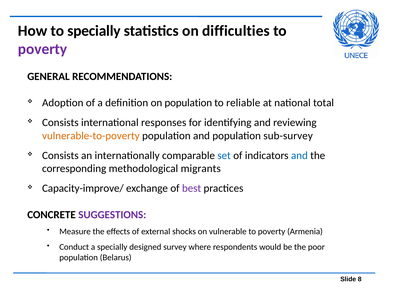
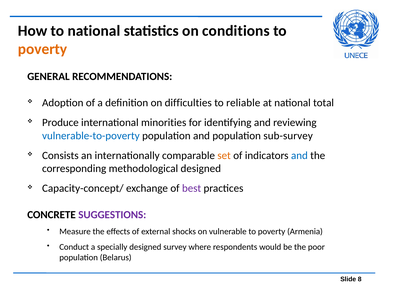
to specially: specially -> national (94, 31)
difficulties: difficulties -> conditions (236, 31)
poverty colour: purple -> orange (43, 49)
on population: population -> difficulties (188, 103)
Consists: Consists -> Produce (60, 123)
responses: responses -> minorities (164, 123)
vulnerable-to-poverty colour: orange -> blue (91, 136)
set colour: blue -> orange (224, 156)
methodological migrants: migrants -> designed (201, 169)
Capacity-improve/: Capacity-improve/ -> Capacity-concept/ (83, 188)
